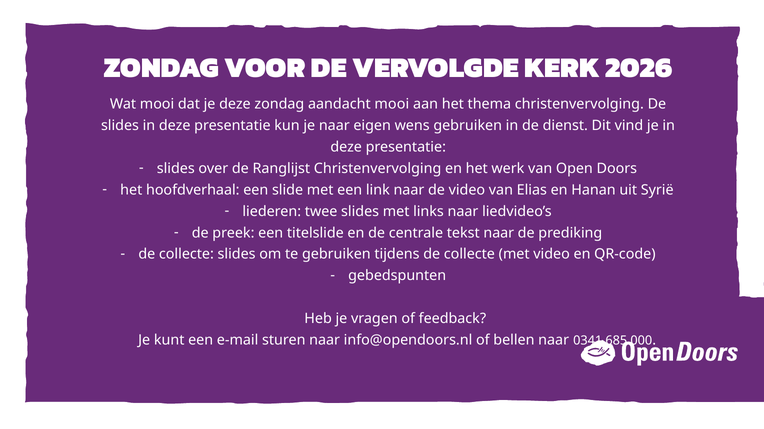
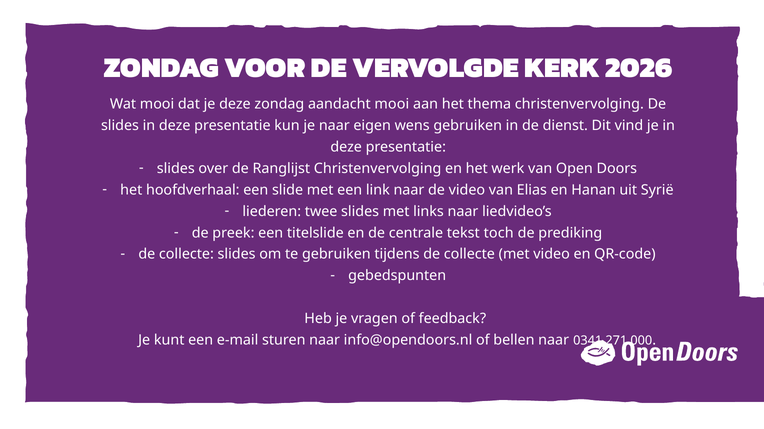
tekst naar: naar -> toch (499, 233)
685: 685 -> 271 (616, 341)
